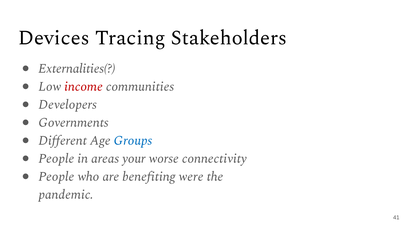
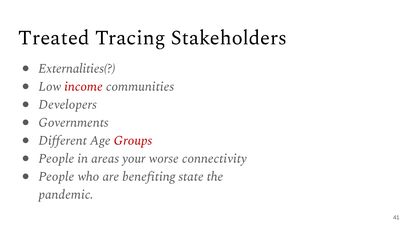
Devices: Devices -> Treated (54, 38)
Groups colour: blue -> red (133, 141)
were: were -> state (191, 177)
